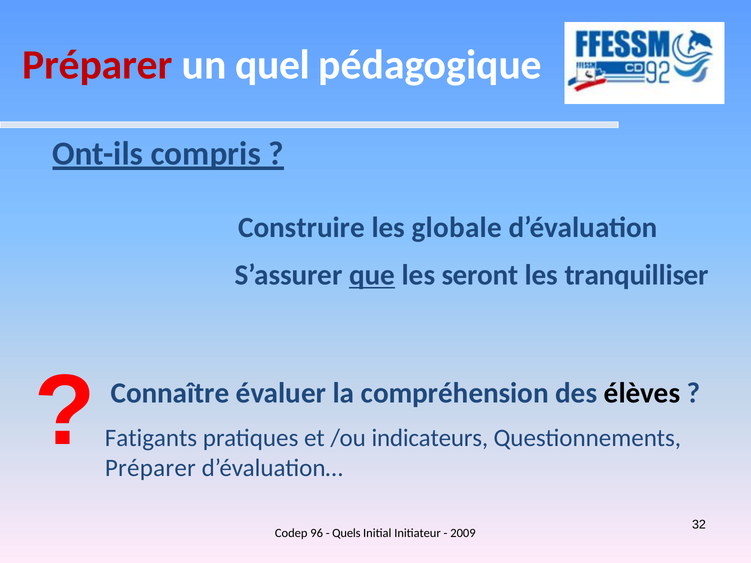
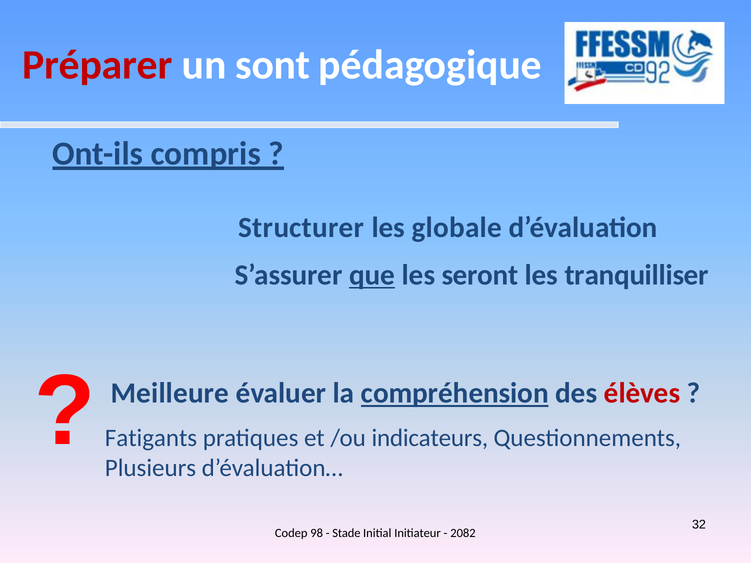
quel: quel -> sont (273, 65)
Construire: Construire -> Structurer (301, 228)
Connaître: Connaître -> Meilleure (170, 394)
compréhension underline: none -> present (455, 394)
élèves colour: black -> red (642, 394)
Préparer: Préparer -> Plusieurs (151, 468)
96: 96 -> 98 (317, 533)
Quels: Quels -> Stade (346, 533)
2009: 2009 -> 2082 (463, 533)
